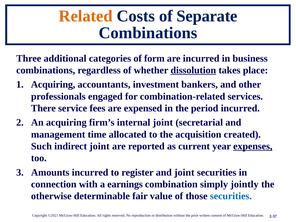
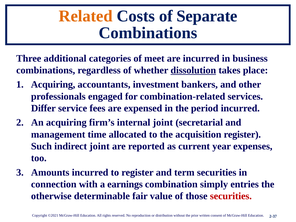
form: form -> meet (154, 58)
There: There -> Differ (43, 108)
acquisition created: created -> register (242, 134)
expenses underline: present -> none (253, 146)
and joint: joint -> term (184, 172)
jointly: jointly -> entries (245, 184)
securities colour: blue -> red (231, 196)
